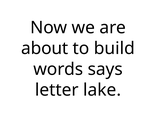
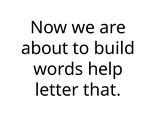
says: says -> help (105, 69)
lake: lake -> that (102, 90)
